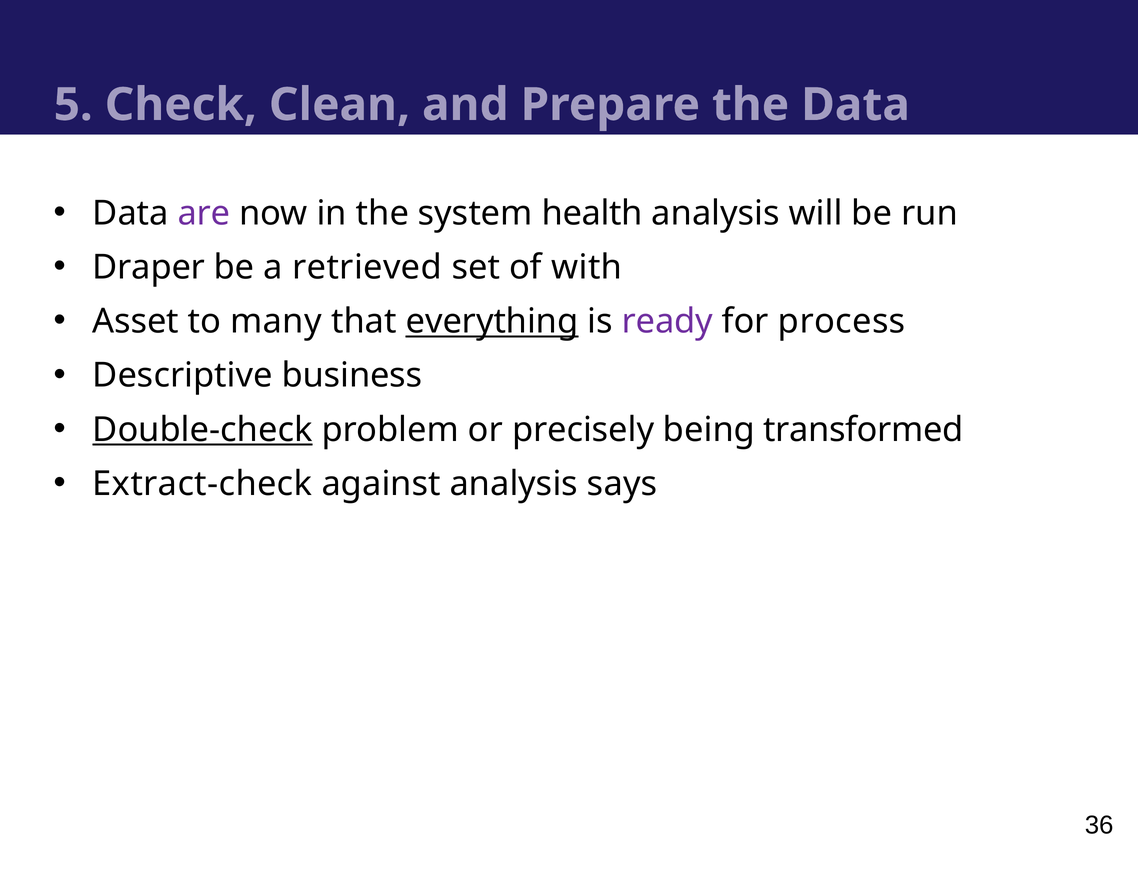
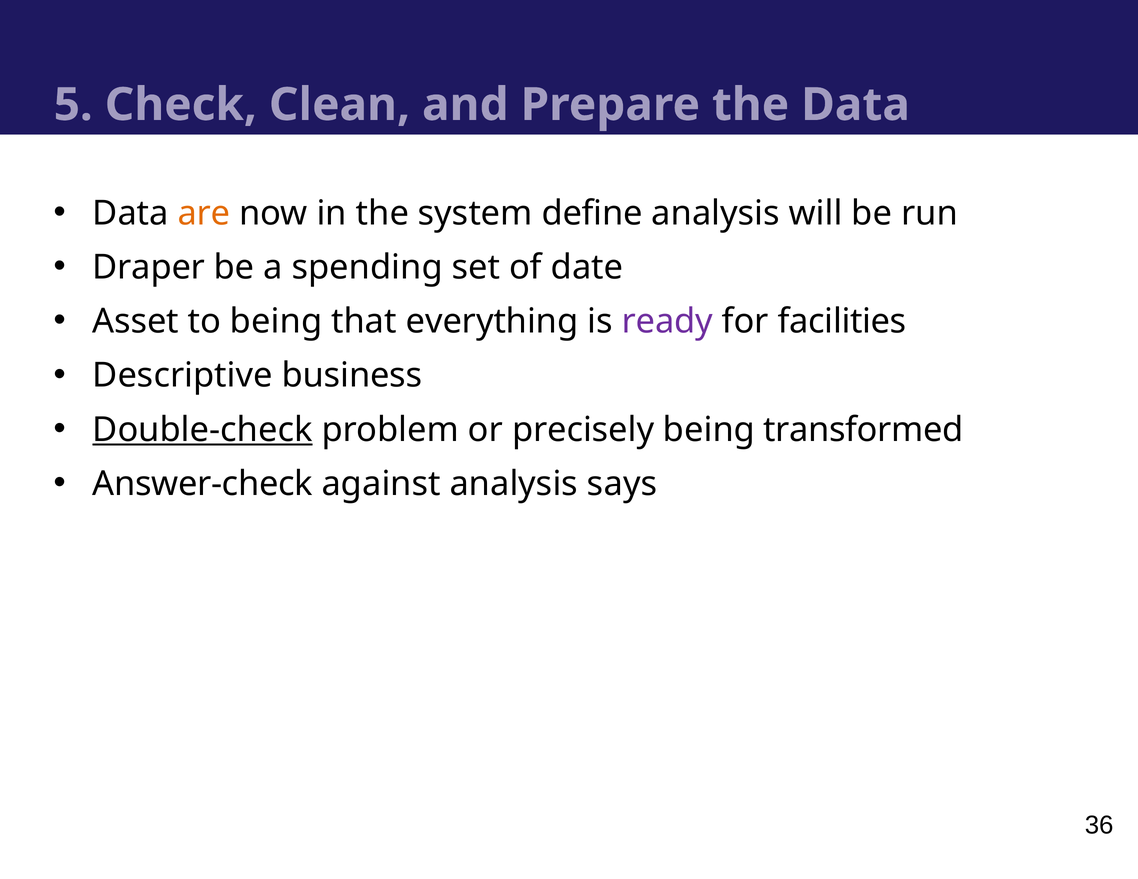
are colour: purple -> orange (204, 213)
health: health -> define (592, 213)
retrieved: retrieved -> spending (367, 267)
with: with -> date (587, 267)
to many: many -> being (276, 322)
everything underline: present -> none (492, 322)
process: process -> facilities (842, 322)
Extract-check: Extract-check -> Answer-check (203, 484)
